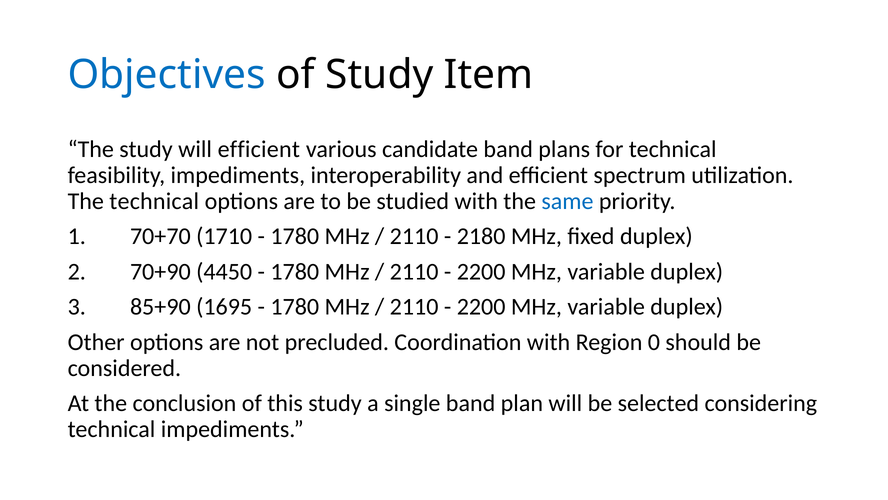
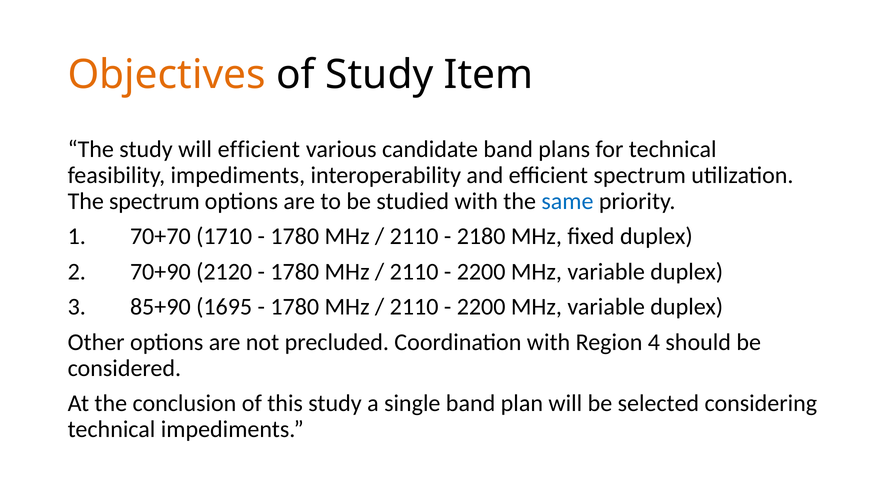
Objectives colour: blue -> orange (167, 75)
The technical: technical -> spectrum (154, 201)
4450: 4450 -> 2120 (224, 271)
0: 0 -> 4 (654, 342)
